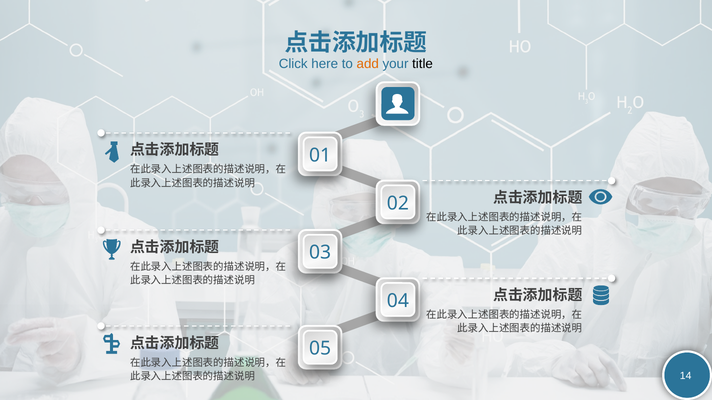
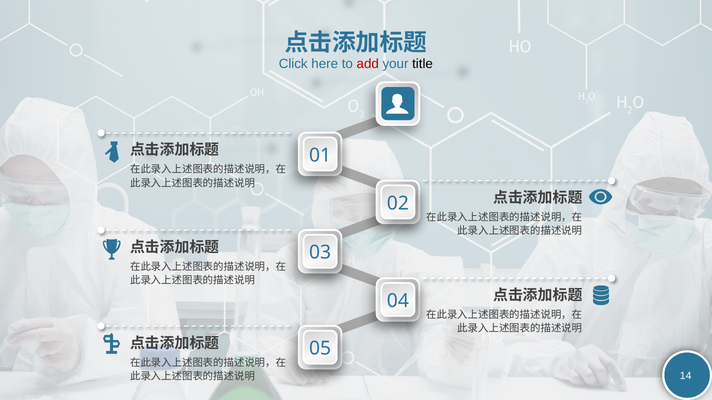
add colour: orange -> red (368, 64)
